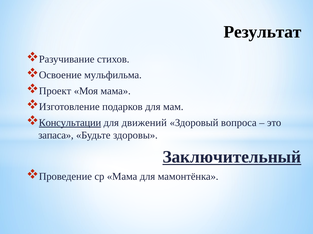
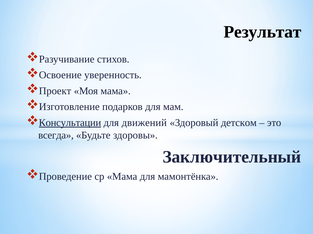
мульфильма: мульфильма -> уверенность (113, 75)
вопроса: вопроса -> детском (239, 123)
запаса: запаса -> всегда (56, 136)
Заключительный underline: present -> none (232, 157)
